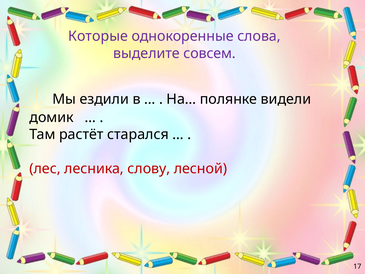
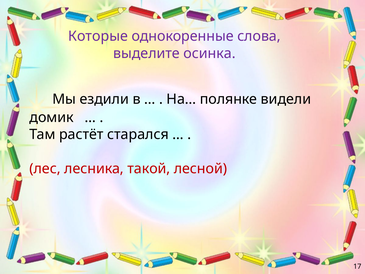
совсем: совсем -> осинка (210, 53)
слову: слову -> такой (149, 169)
